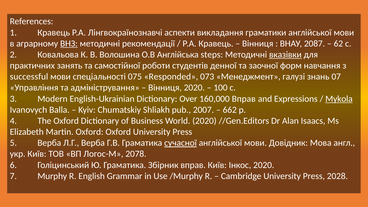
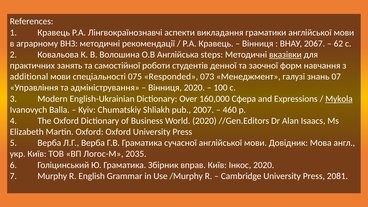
ВНЗ underline: present -> none (69, 44)
2087: 2087 -> 2067 (314, 44)
successful: successful -> additional (29, 77)
160,000 Вправ: Вправ -> Сфера (244, 99)
662: 662 -> 460 (230, 110)
сучасної underline: present -> none (180, 143)
2078: 2078 -> 2035 (136, 154)
2028: 2028 -> 2081 (337, 176)
